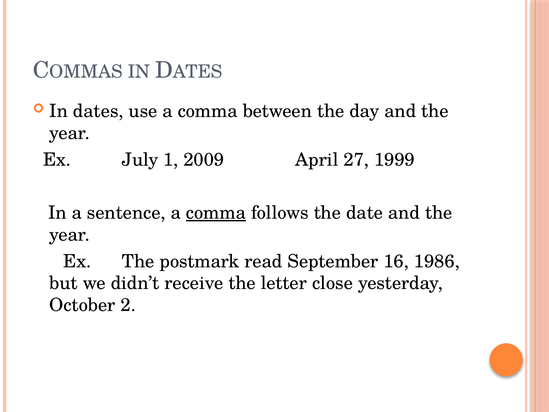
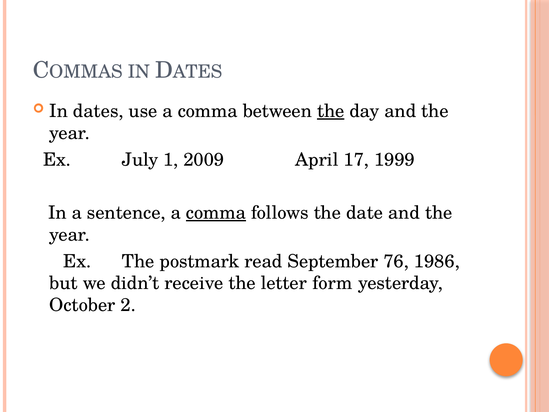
the underline: none -> present (331, 111)
27: 27 -> 17 (356, 160)
16: 16 -> 76 (396, 261)
close: close -> form (332, 283)
